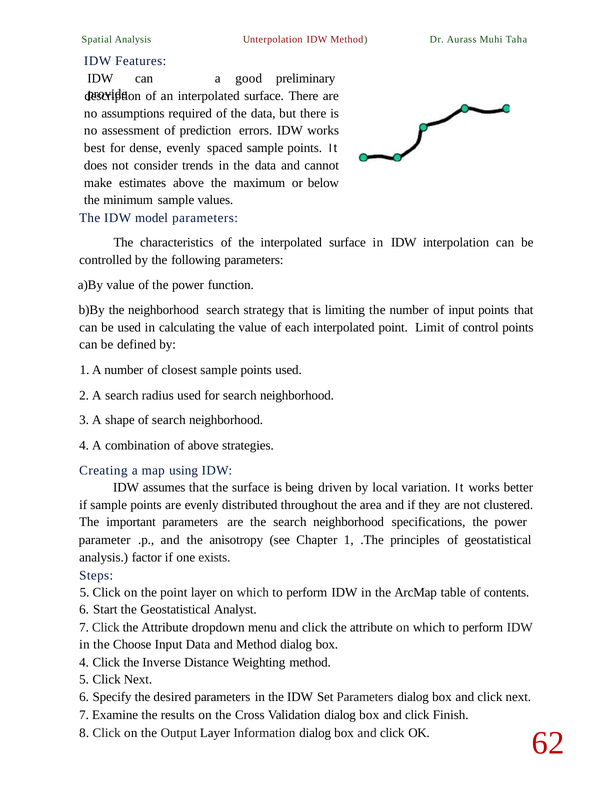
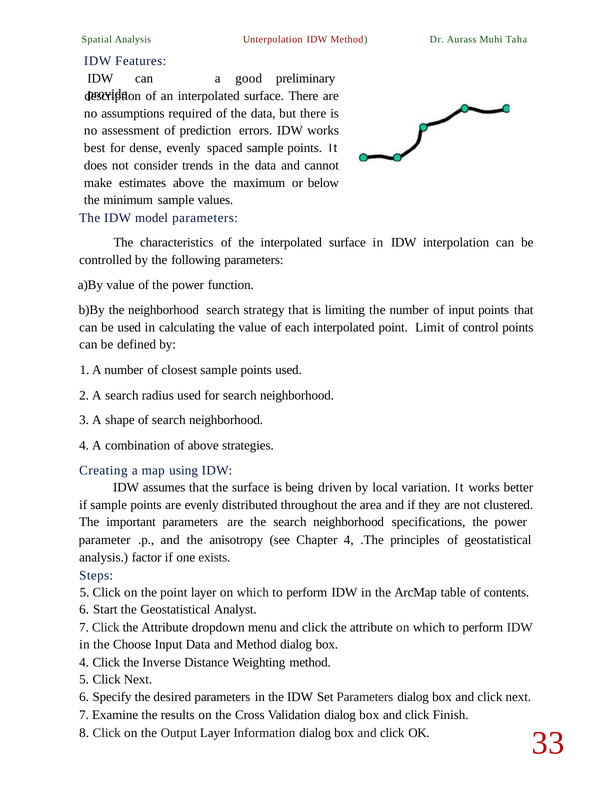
Chapter 1: 1 -> 4 (349, 540)
62: 62 -> 33 (548, 742)
